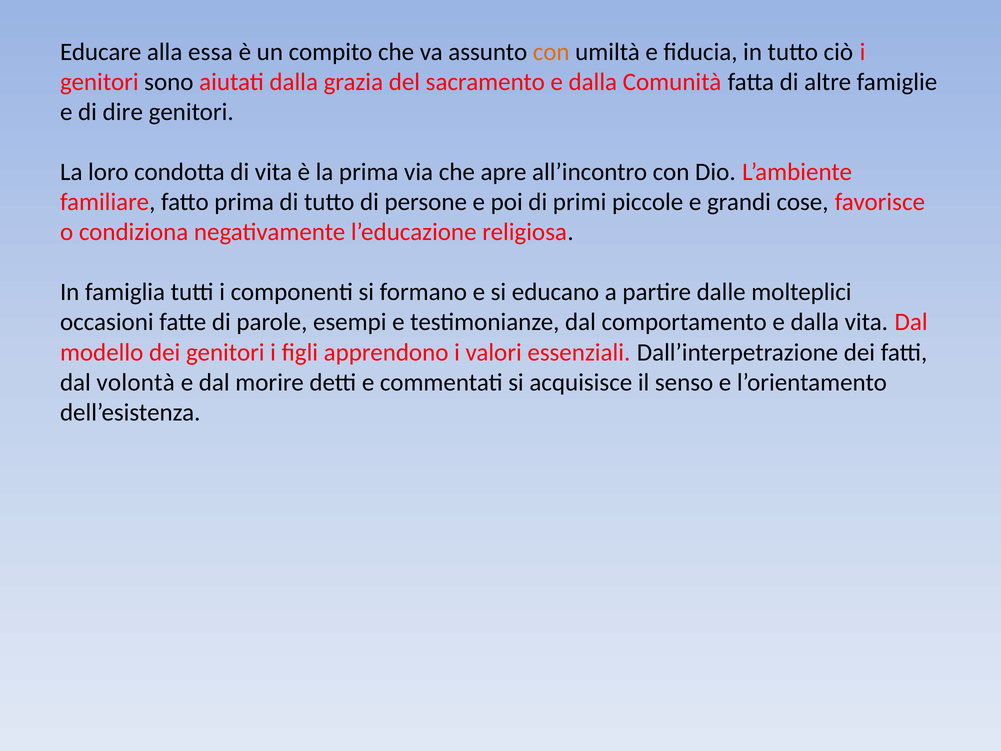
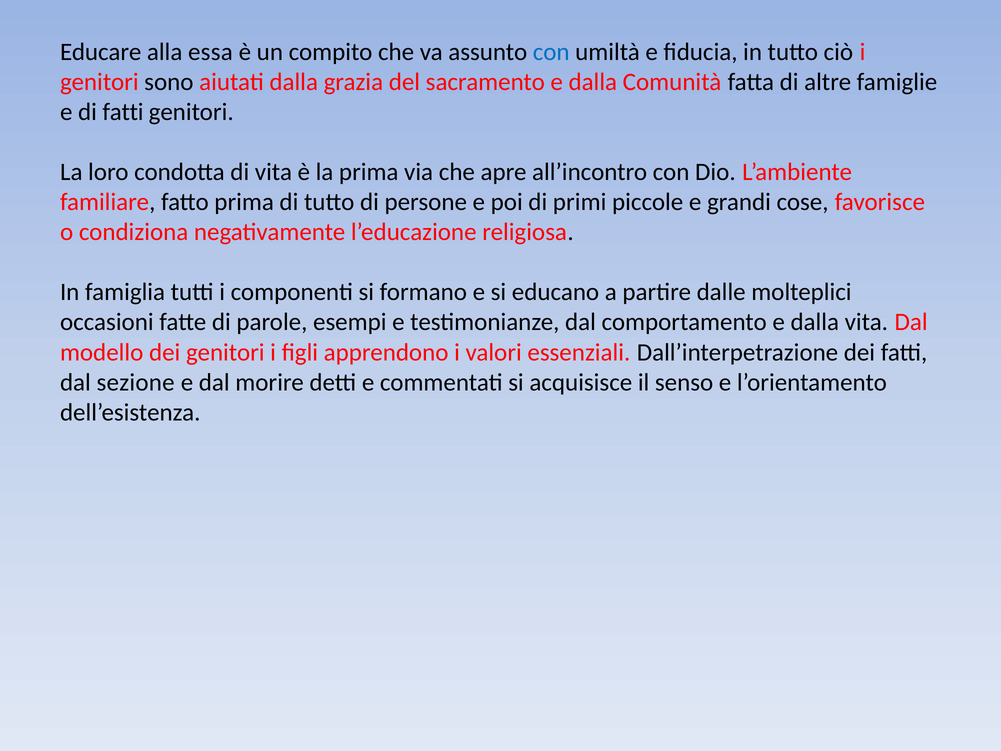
con colour: orange -> blue (551, 52)
di dire: dire -> fatti (123, 112)
volontà: volontà -> sezione (136, 382)
